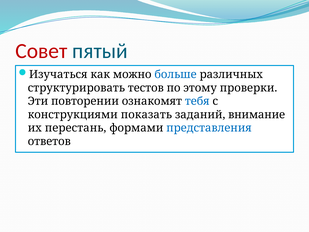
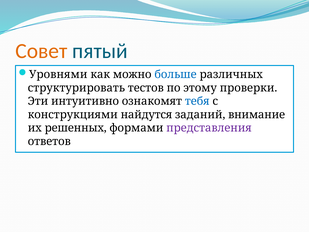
Совет colour: red -> orange (41, 51)
Изучаться: Изучаться -> Уровнями (58, 74)
повторении: повторении -> интуитивно (85, 101)
показать: показать -> найдутся (146, 115)
перестань: перестань -> решенных (76, 128)
представления colour: blue -> purple (209, 128)
